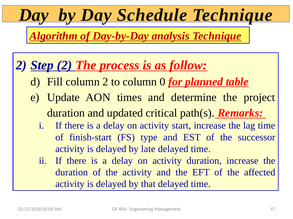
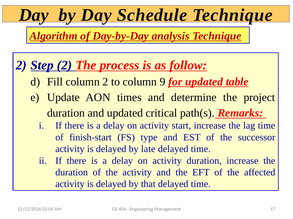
0: 0 -> 9 (163, 82)
for planned: planned -> updated (204, 82)
